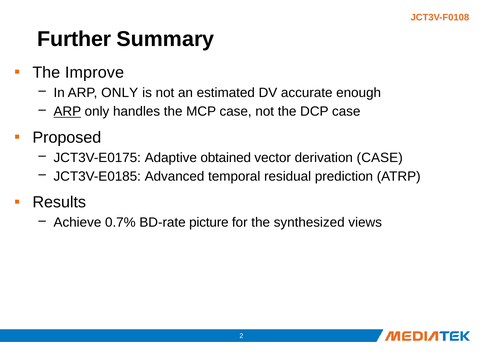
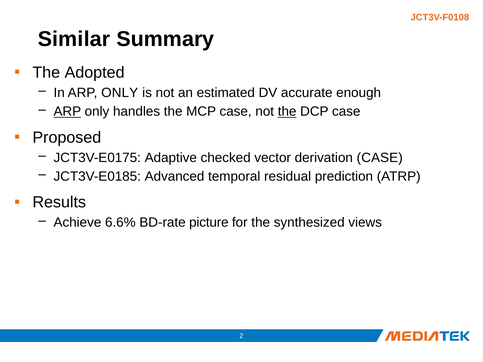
Further: Further -> Similar (74, 39)
Improve: Improve -> Adopted (95, 73)
the underline: none -> present (287, 112)
obtained: obtained -> checked (226, 158)
0.7%: 0.7% -> 6.6% (120, 223)
